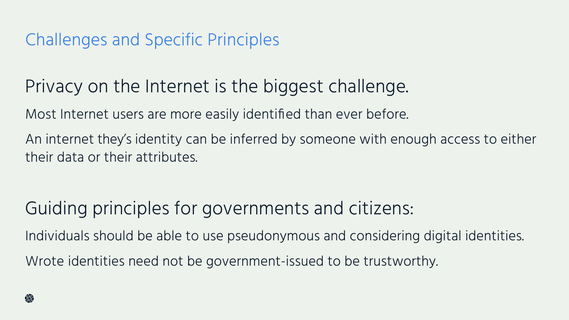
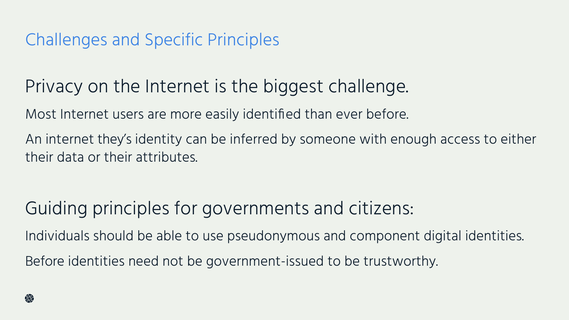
considering: considering -> component (385, 236)
Wrote: Wrote -> Before (45, 261)
